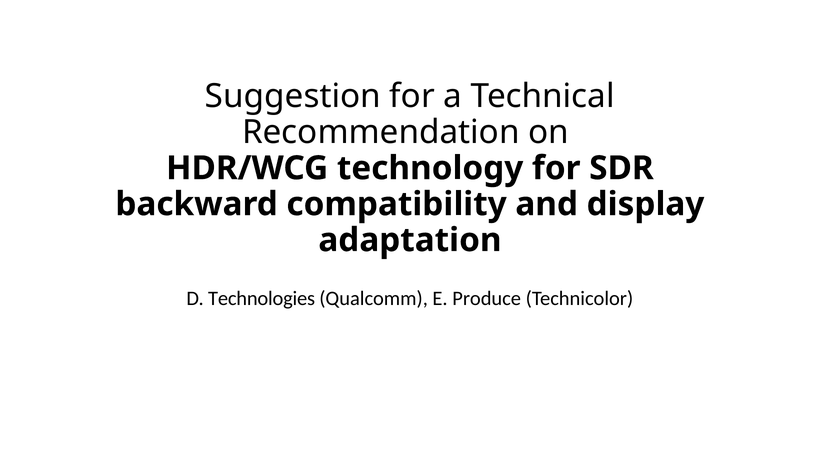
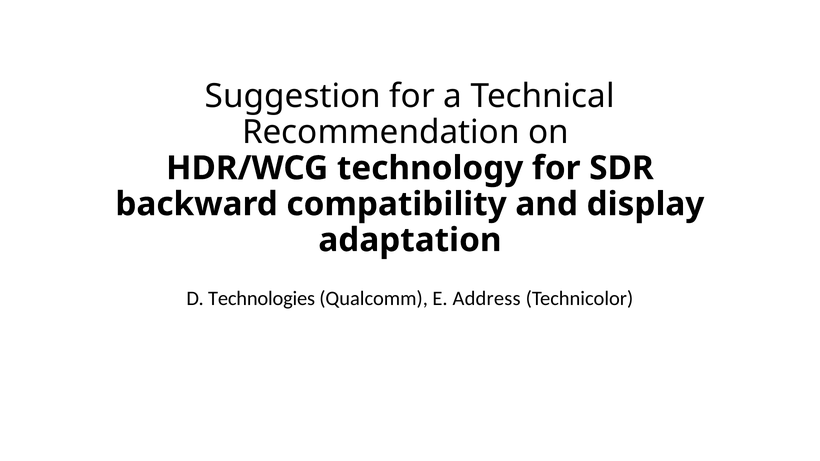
Produce: Produce -> Address (487, 299)
